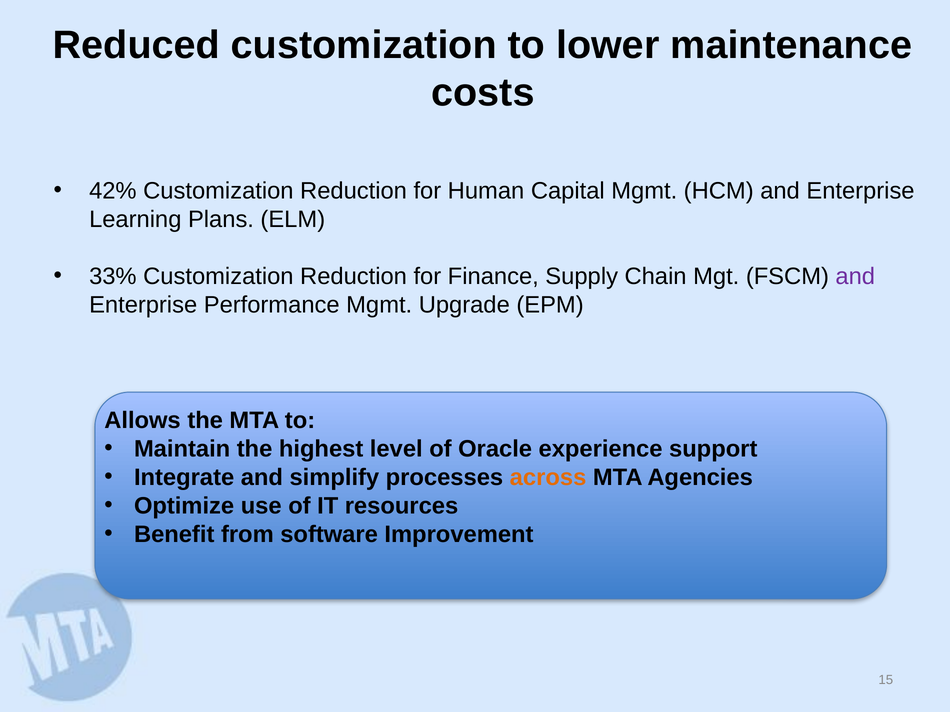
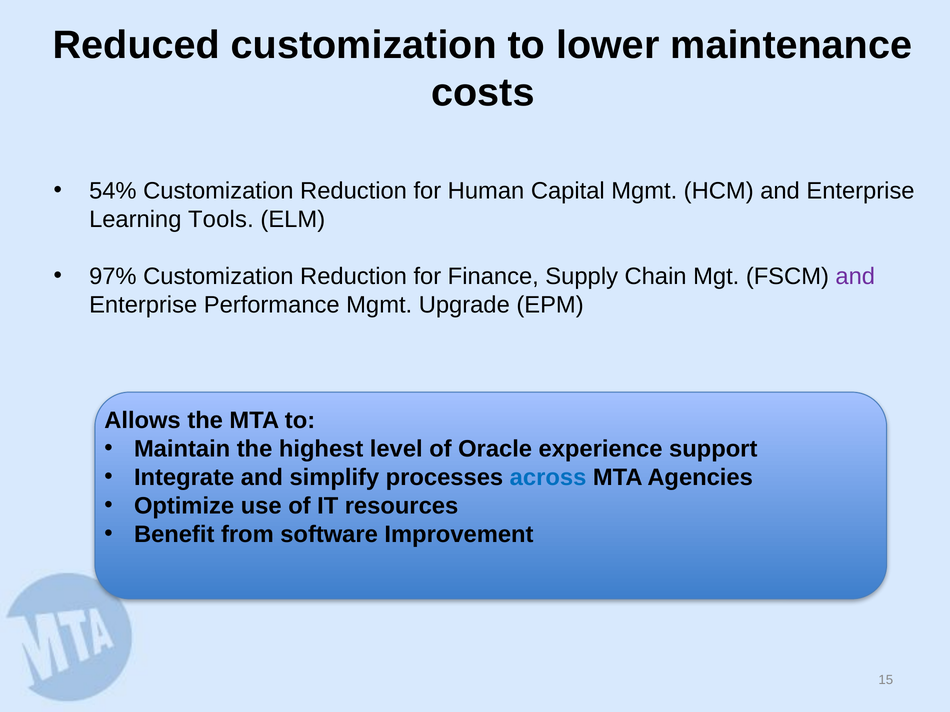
42%: 42% -> 54% (113, 191)
Plans: Plans -> Tools (221, 219)
33%: 33% -> 97% (113, 276)
across colour: orange -> blue (548, 478)
